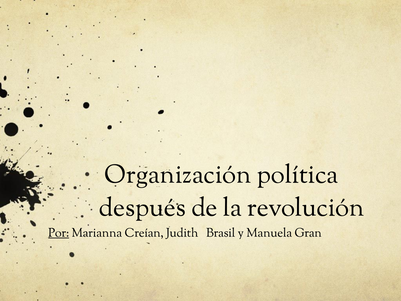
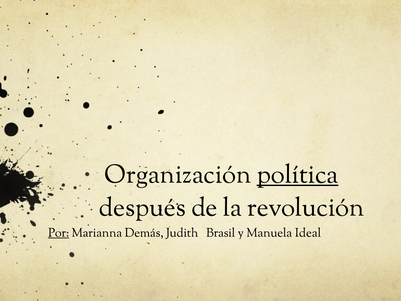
política underline: none -> present (298, 174)
Creían: Creían -> Demás (144, 233)
Gran: Gran -> Ideal (308, 233)
